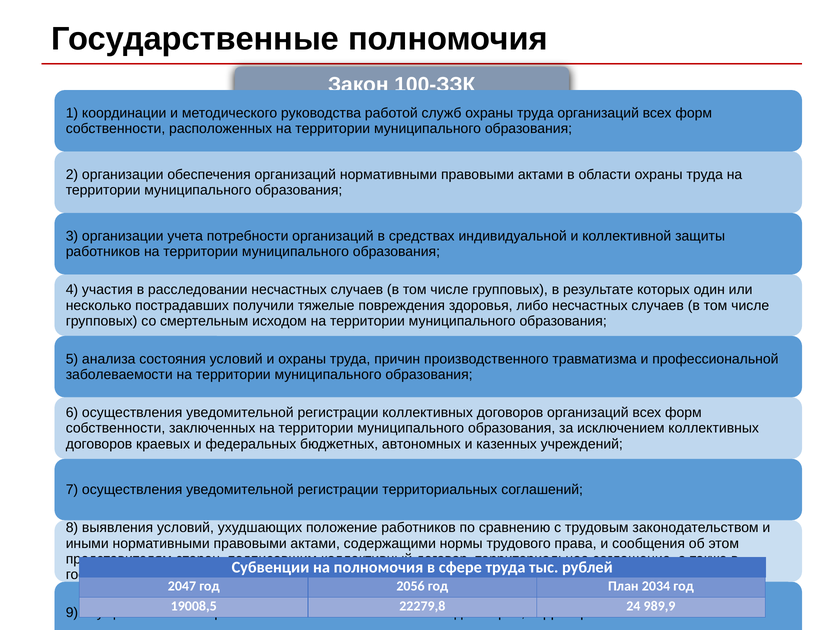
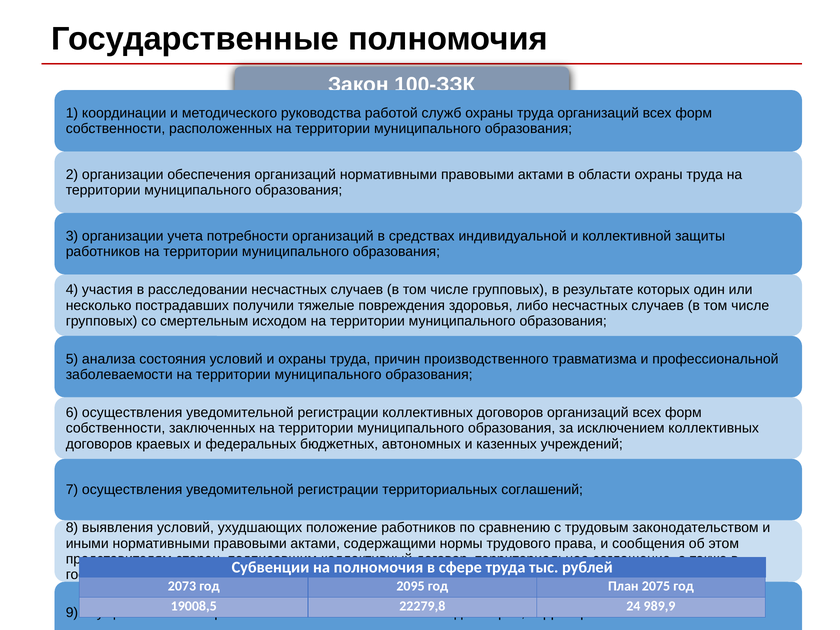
2047: 2047 -> 2073 (182, 586)
2056: 2056 -> 2095 (411, 586)
2034: 2034 -> 2075 (656, 586)
